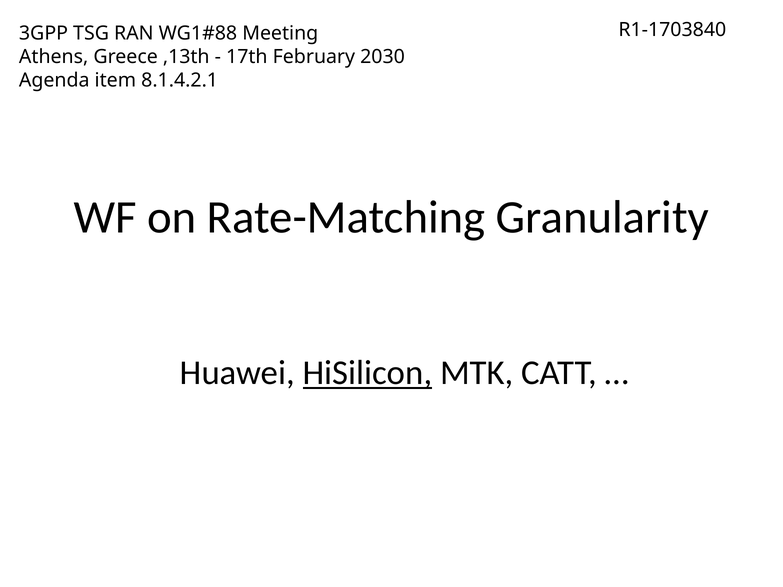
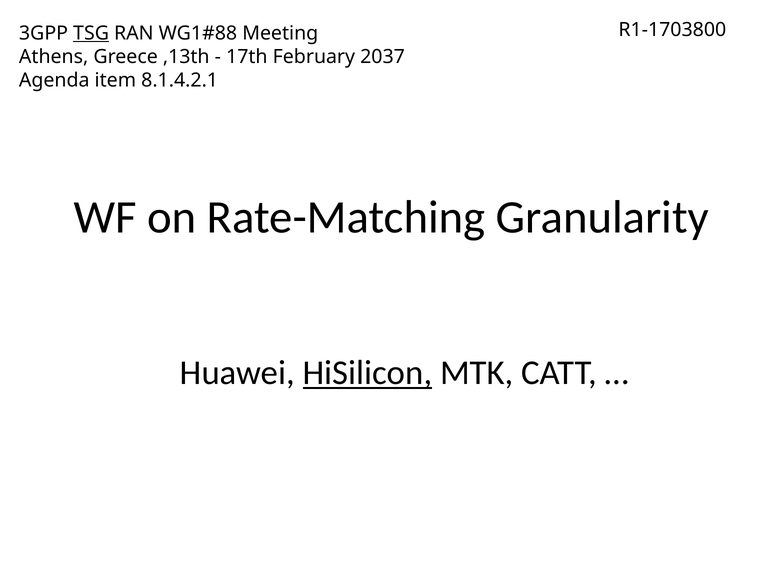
R1-1703840: R1-1703840 -> R1-1703800 (672, 30)
TSG underline: none -> present (91, 33)
2030: 2030 -> 2037 (383, 57)
